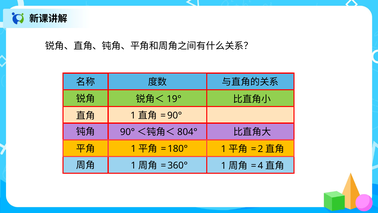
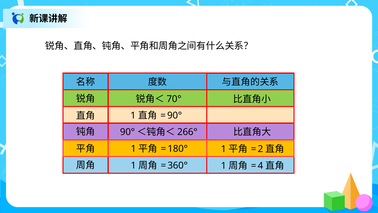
19°: 19° -> 70° (174, 99)
804°: 804° -> 266° (187, 132)
